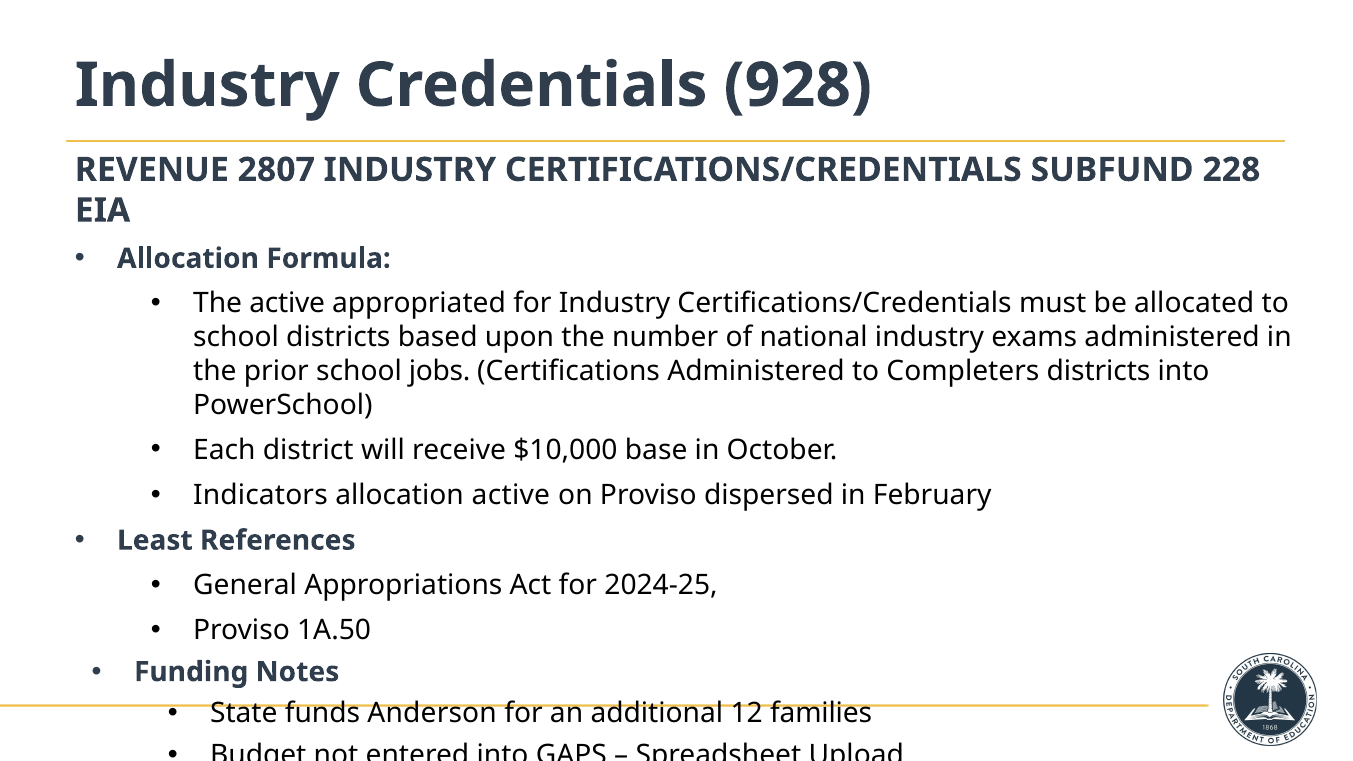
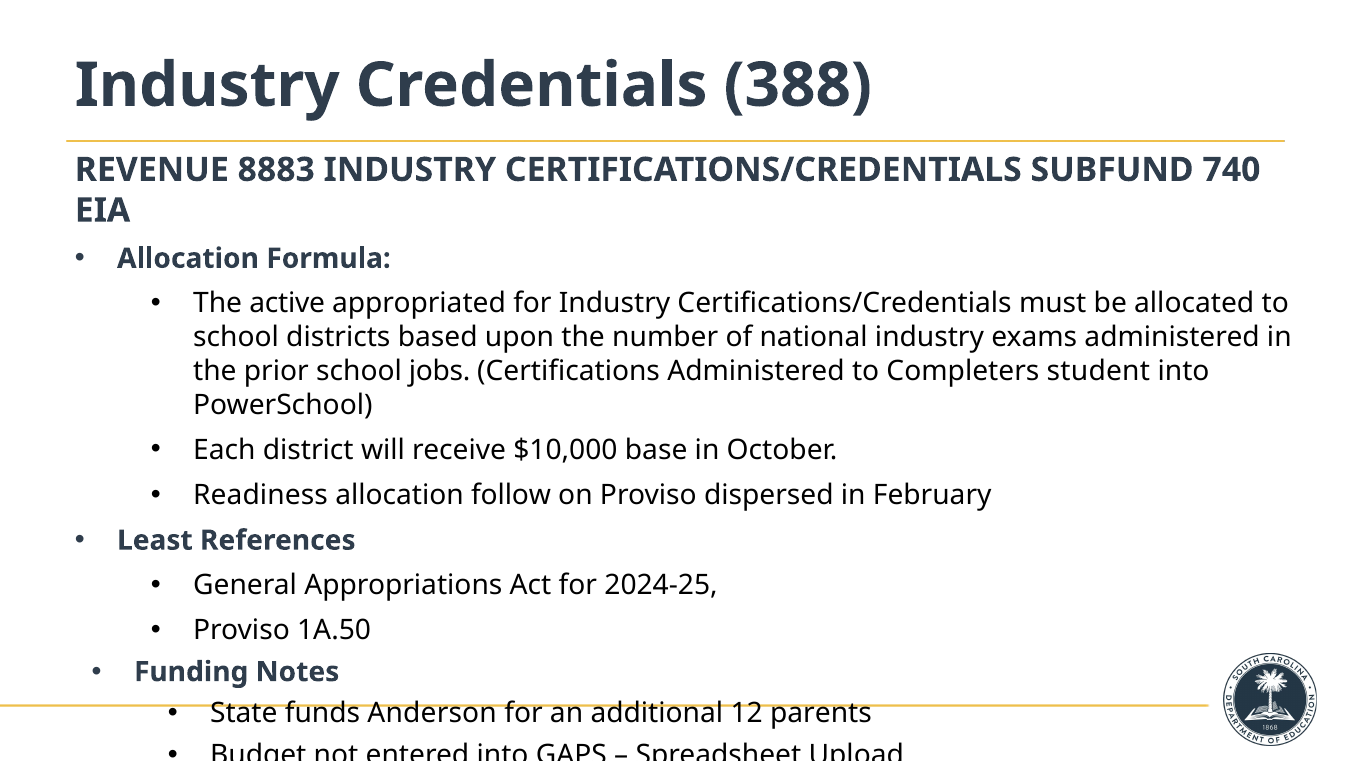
928: 928 -> 388 (798, 85)
2807: 2807 -> 8883 (276, 170)
228: 228 -> 740 (1231, 170)
Completers districts: districts -> student (1098, 371)
Indicators: Indicators -> Readiness (260, 495)
allocation active: active -> follow (511, 495)
families: families -> parents (821, 714)
